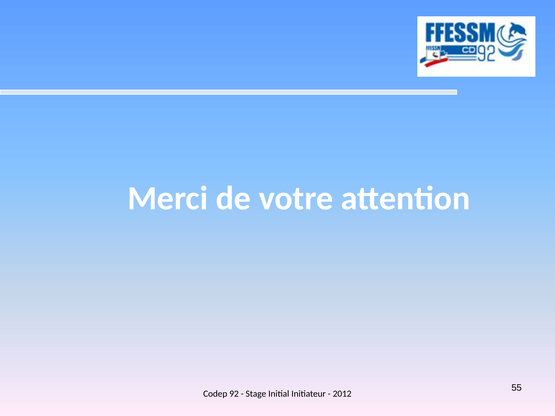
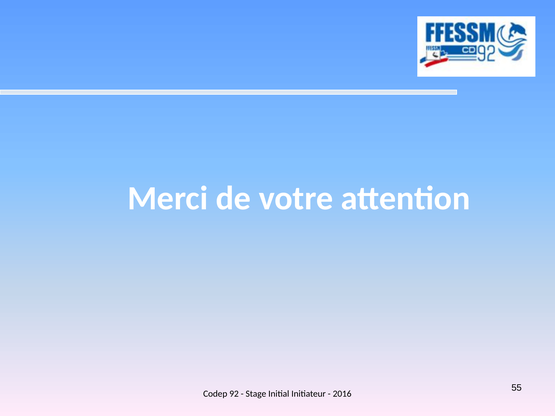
2012: 2012 -> 2016 (342, 394)
